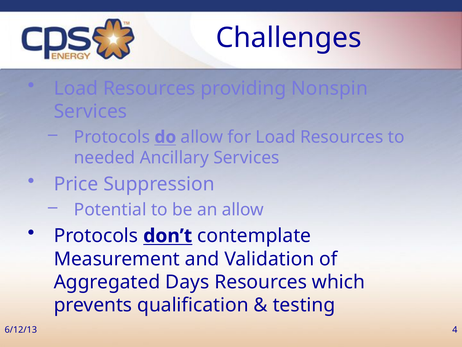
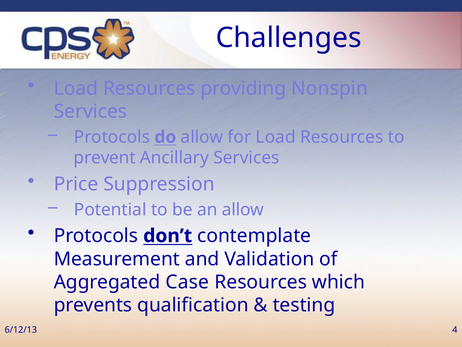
needed: needed -> prevent (105, 158)
Days: Days -> Case (187, 282)
